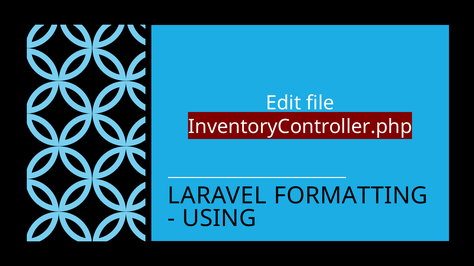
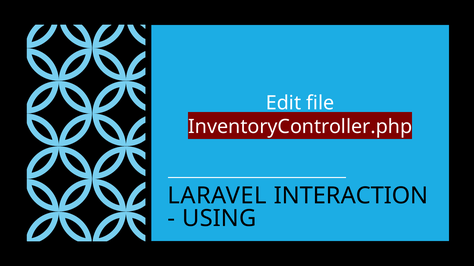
FORMATTING: FORMATTING -> INTERACTION (351, 196)
